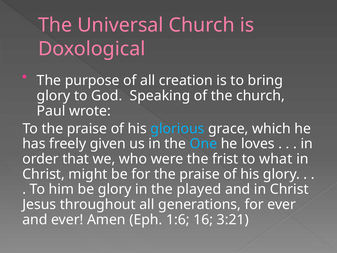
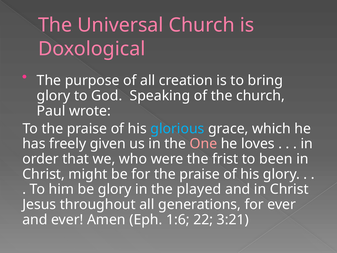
One colour: light blue -> pink (203, 144)
what: what -> been (276, 159)
16: 16 -> 22 (203, 219)
